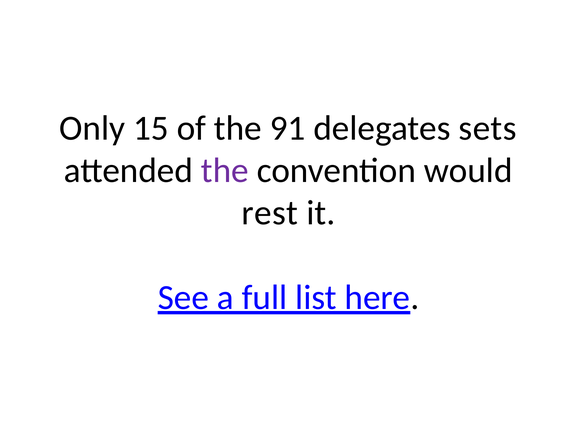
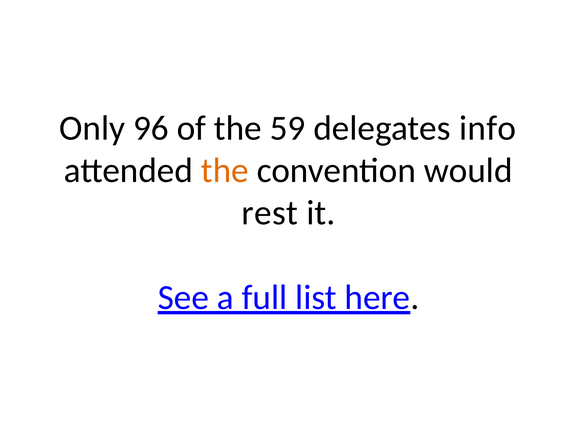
15: 15 -> 96 (151, 128)
91: 91 -> 59 (288, 128)
sets: sets -> info (488, 128)
the colour: purple -> orange (225, 170)
